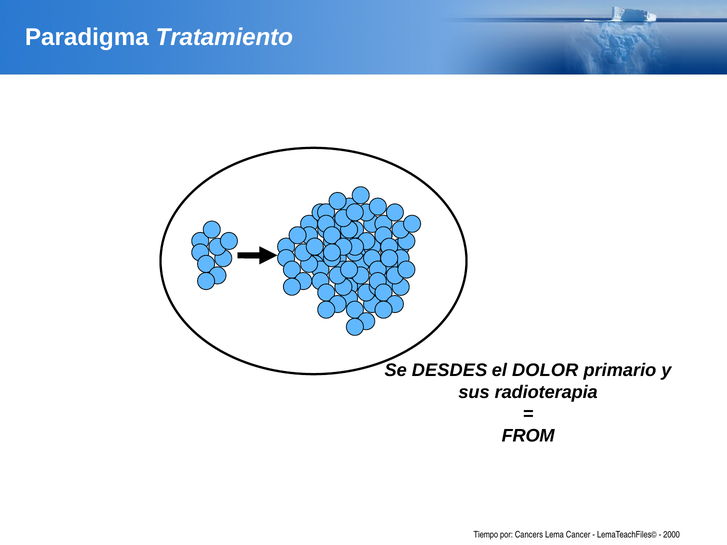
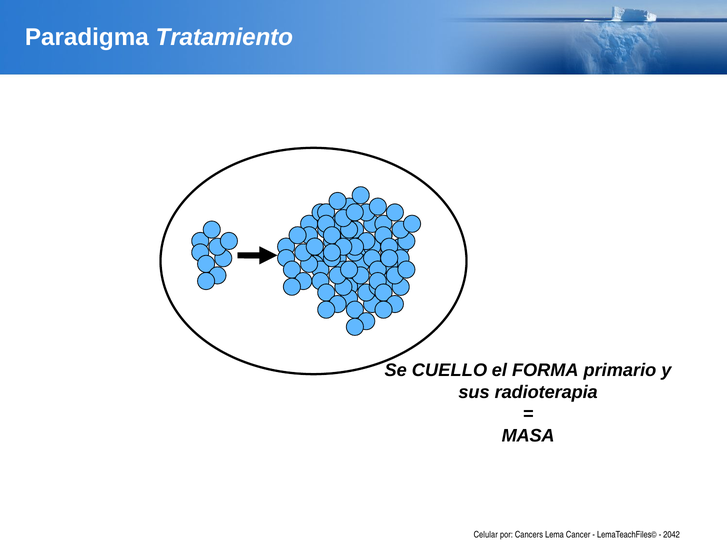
DESDES: DESDES -> CUELLO (450, 370)
DOLOR: DOLOR -> FORMA (545, 370)
FROM: FROM -> MASA (528, 436)
Tiempo: Tiempo -> Celular (486, 535)
2000: 2000 -> 2042 (672, 535)
